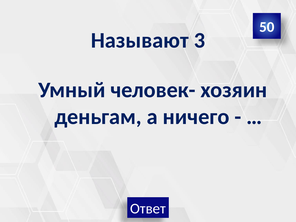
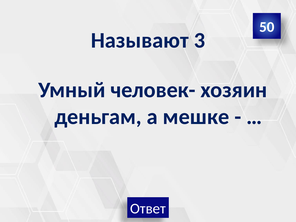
ничего: ничего -> мешке (196, 117)
